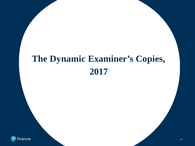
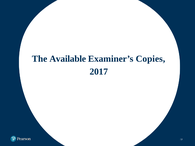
Dynamic: Dynamic -> Available (68, 59)
